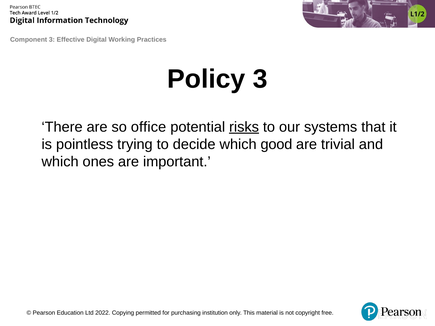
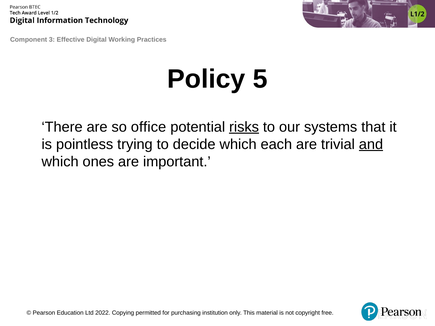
Policy 3: 3 -> 5 (260, 79)
good: good -> each (276, 144)
and underline: none -> present (371, 144)
